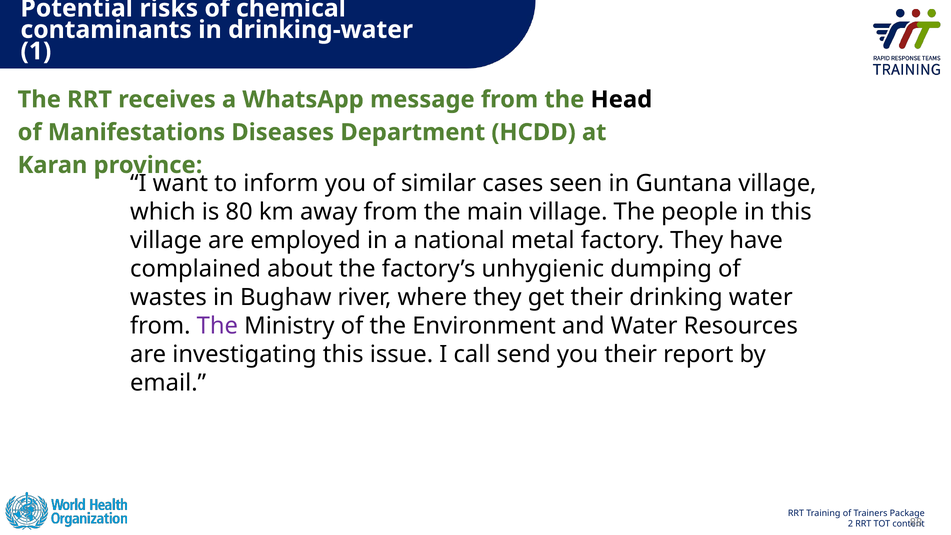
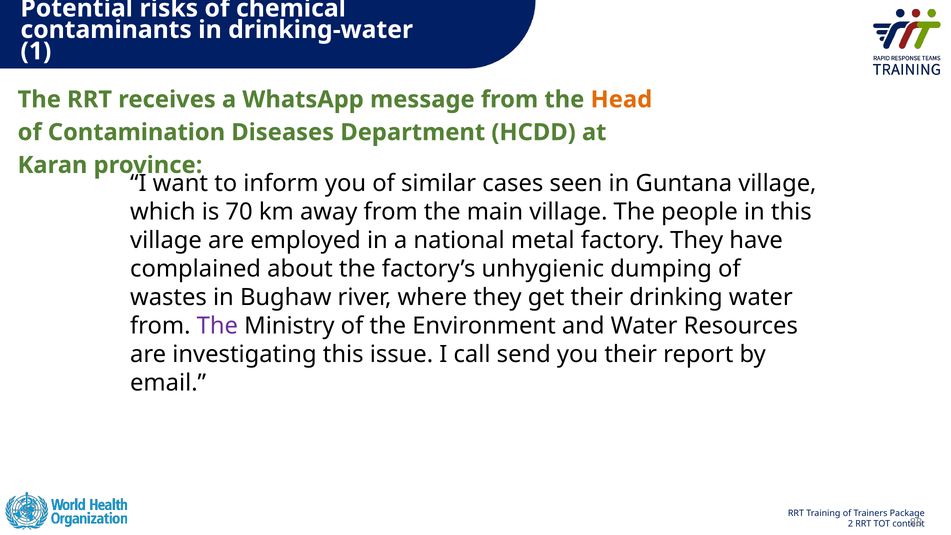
Head colour: black -> orange (621, 100)
Manifestations: Manifestations -> Contamination (136, 132)
80: 80 -> 70 (239, 212)
